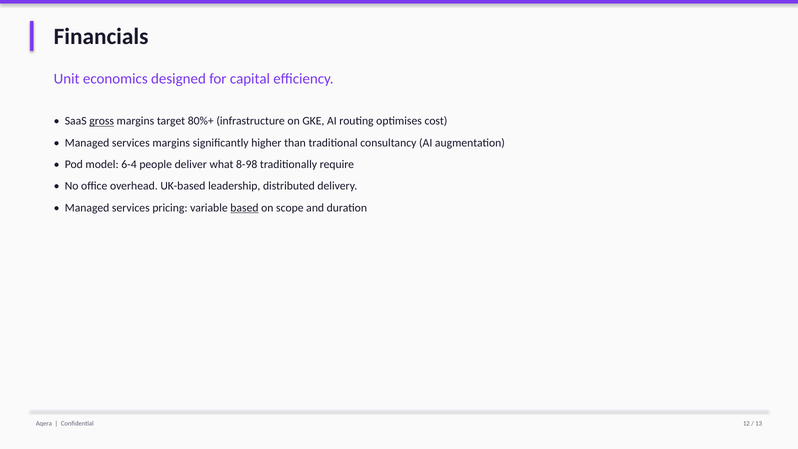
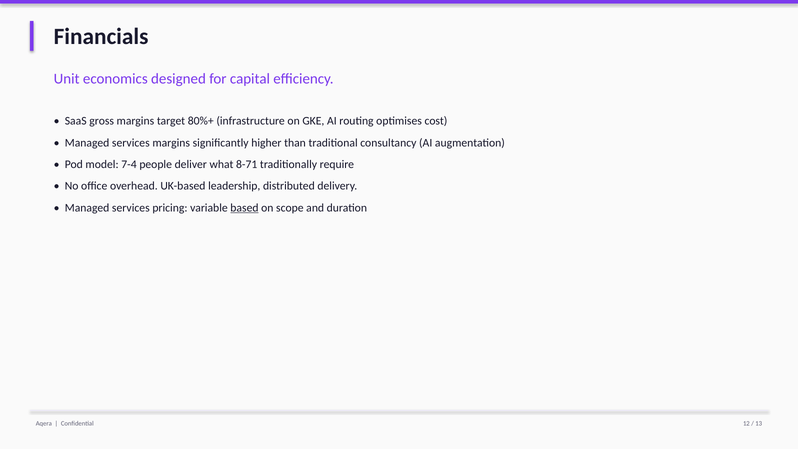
gross underline: present -> none (102, 121)
6-4: 6-4 -> 7-4 (129, 164)
8-98: 8-98 -> 8-71 (247, 164)
